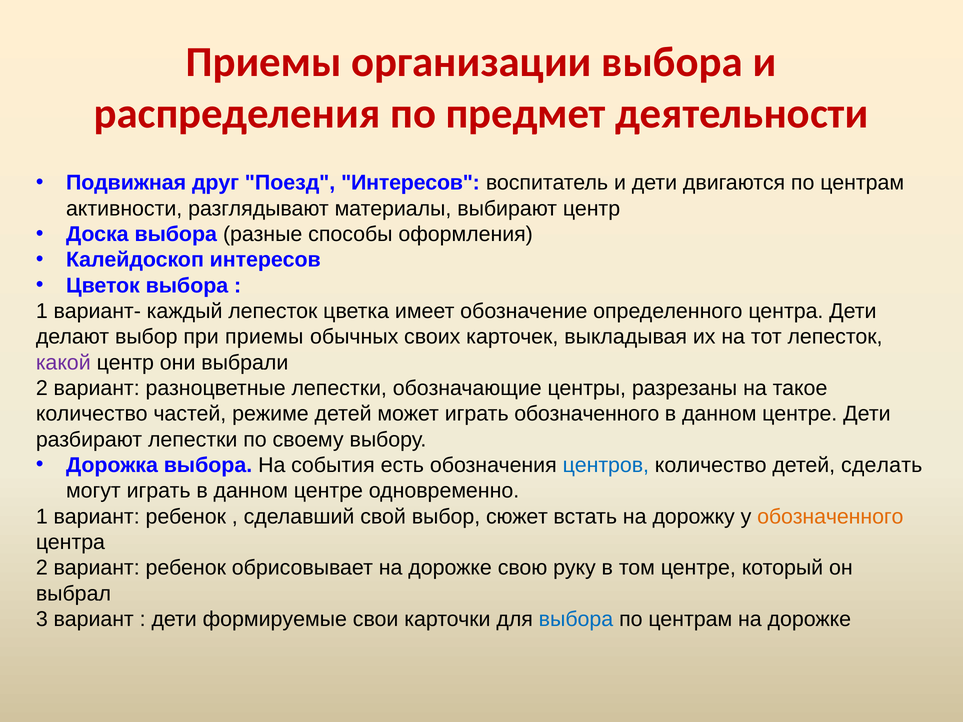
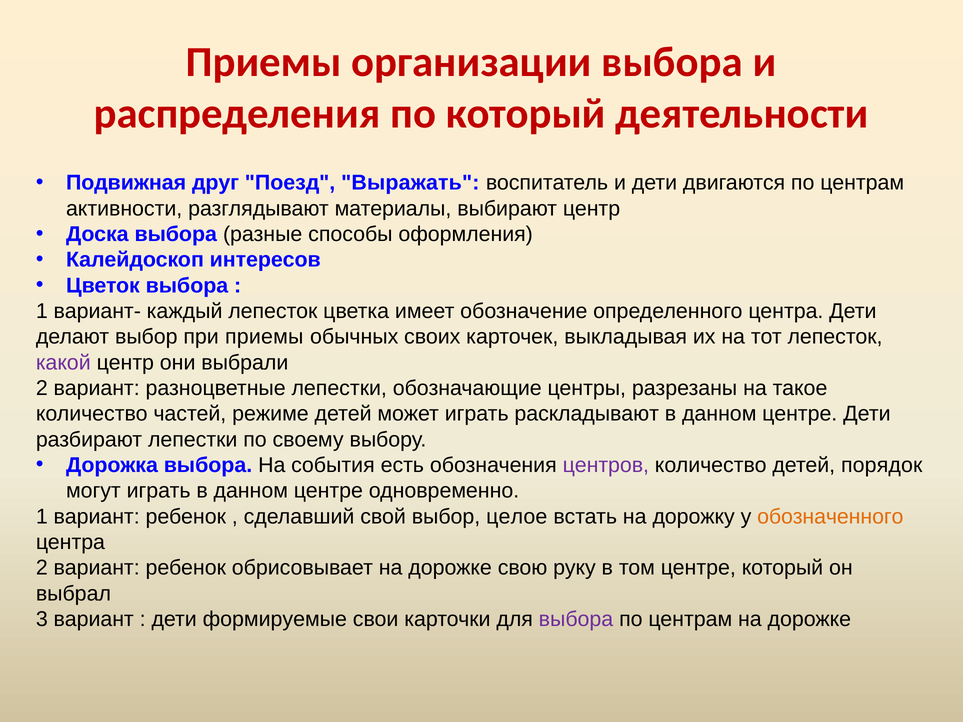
по предмет: предмет -> который (526, 114)
Поезд Интересов: Интересов -> Выражать (410, 183)
играть обозначенного: обозначенного -> раскладывают (587, 414)
центров colour: blue -> purple (606, 465)
сделать: сделать -> порядок (882, 465)
сюжет: сюжет -> целое (517, 517)
выбора colour: blue -> purple (576, 619)
